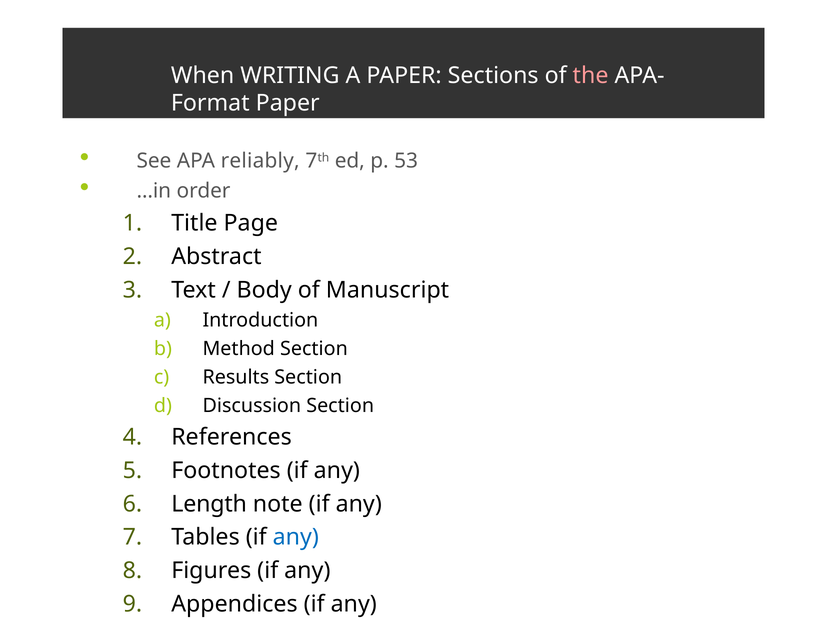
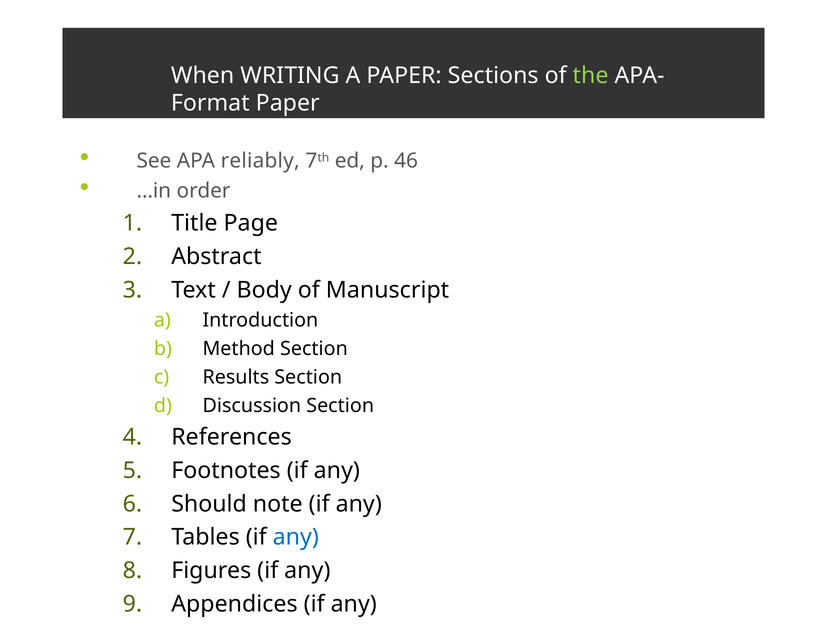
the colour: pink -> light green (591, 75)
53: 53 -> 46 (406, 161)
Length: Length -> Should (209, 504)
